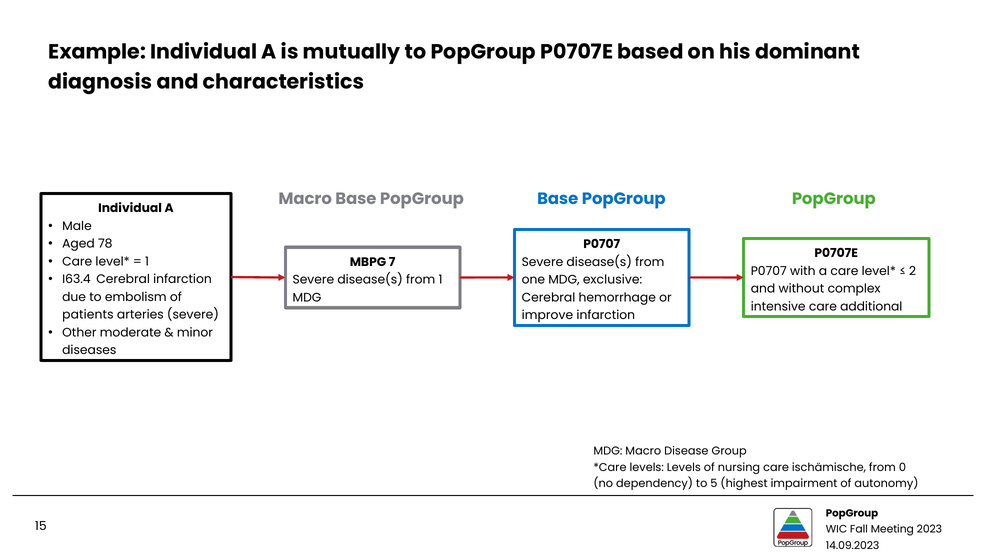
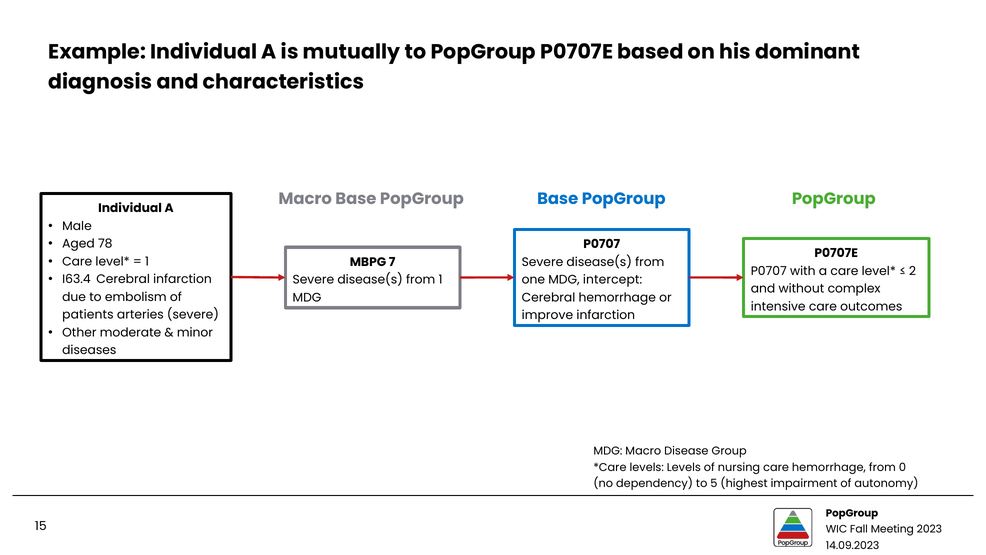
exclusive: exclusive -> intercept (613, 280)
additional: additional -> outcomes (871, 306)
care ischämische: ischämische -> hemorrhage (829, 467)
